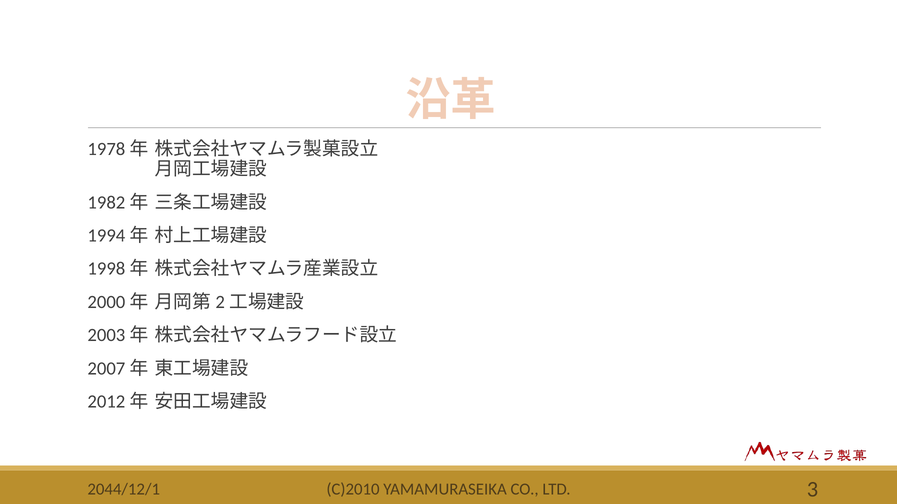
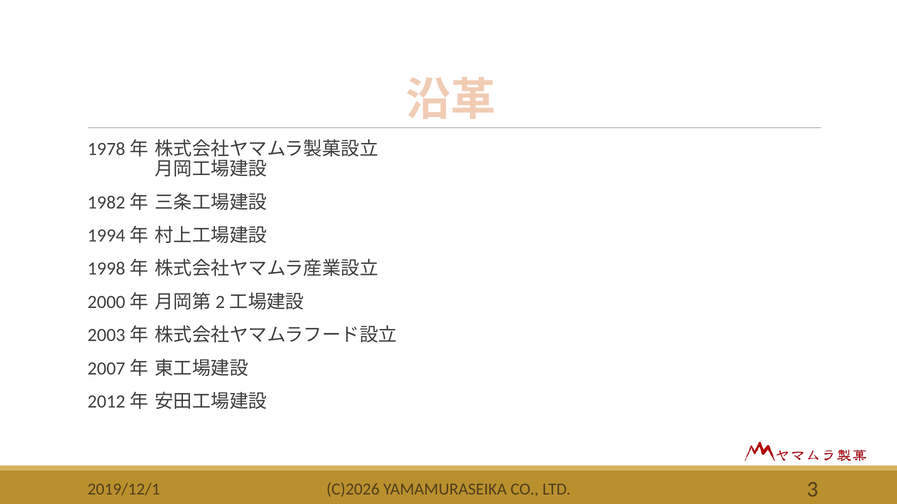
C)2010: C)2010 -> C)2026 (353, 490)
2044/12/1: 2044/12/1 -> 2019/12/1 (124, 490)
